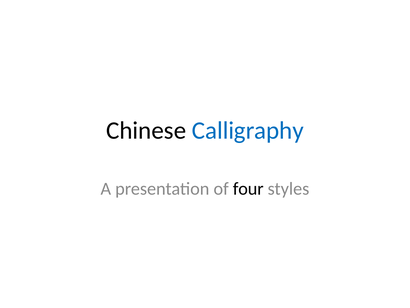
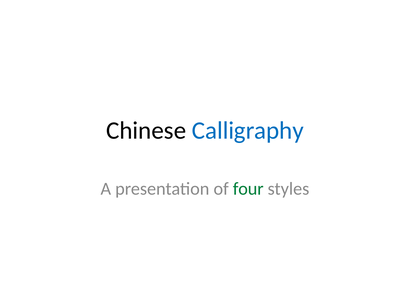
four colour: black -> green (248, 189)
